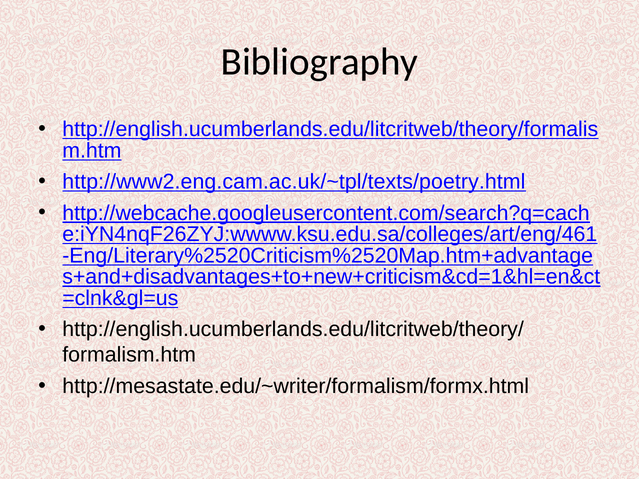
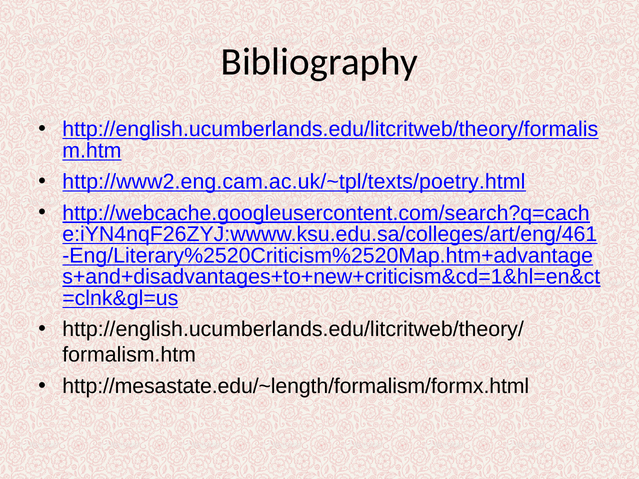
http://mesastate.edu/~writer/formalism/formx.html: http://mesastate.edu/~writer/formalism/formx.html -> http://mesastate.edu/~length/formalism/formx.html (296, 386)
